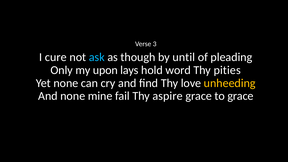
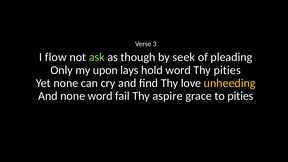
cure: cure -> flow (56, 57)
ask colour: light blue -> light green (97, 57)
until: until -> seek (184, 57)
none mine: mine -> word (100, 96)
to grace: grace -> pities (240, 96)
